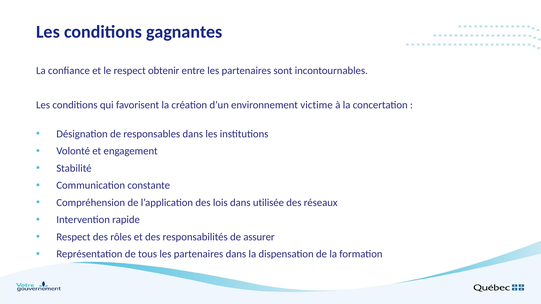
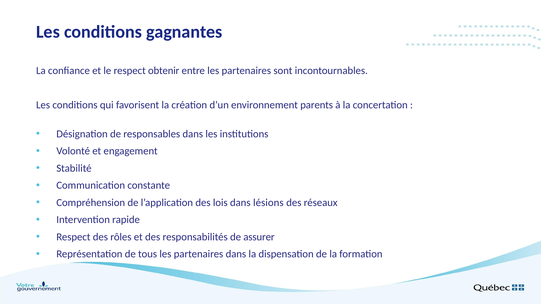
victime: victime -> parents (317, 105)
utilisée: utilisée -> lésions (268, 203)
